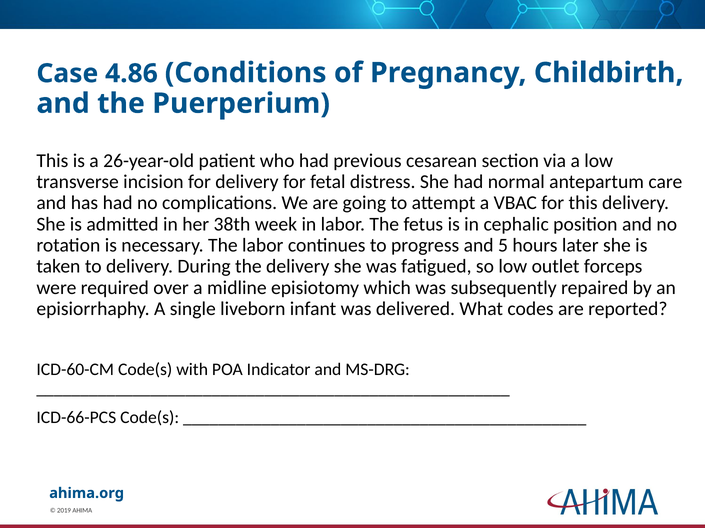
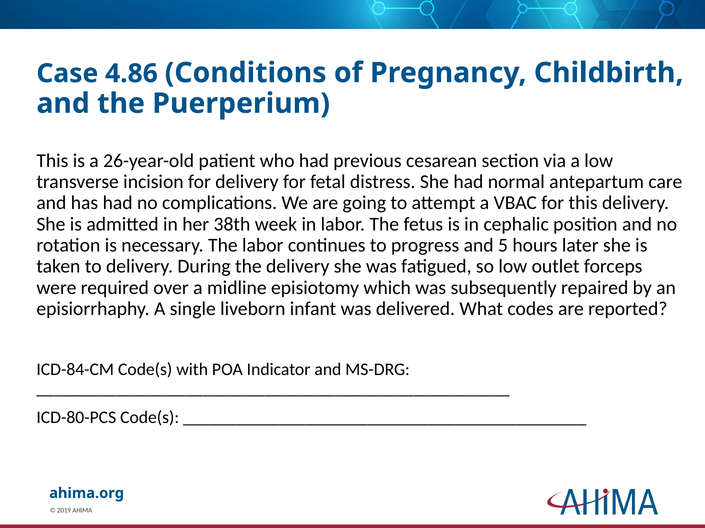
ICD-60-CM: ICD-60-CM -> ICD-84-CM (75, 370)
ICD-66-PCS: ICD-66-PCS -> ICD-80-PCS (76, 418)
